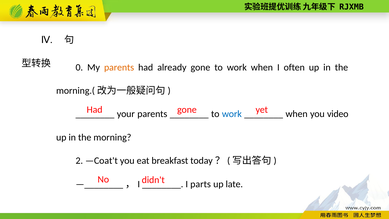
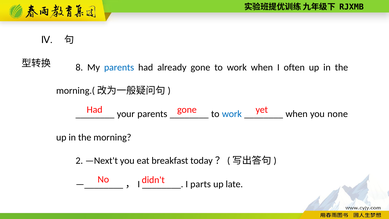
0: 0 -> 8 (79, 67)
parents colour: orange -> blue (119, 67)
video: video -> none (338, 114)
—Coat't: —Coat't -> —Next't (102, 161)
